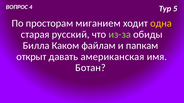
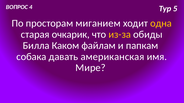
русский: русский -> очкарик (71, 35)
из-за colour: light green -> yellow (120, 35)
открыт: открыт -> собака (31, 57)
Ботан: Ботан -> Мире (90, 68)
